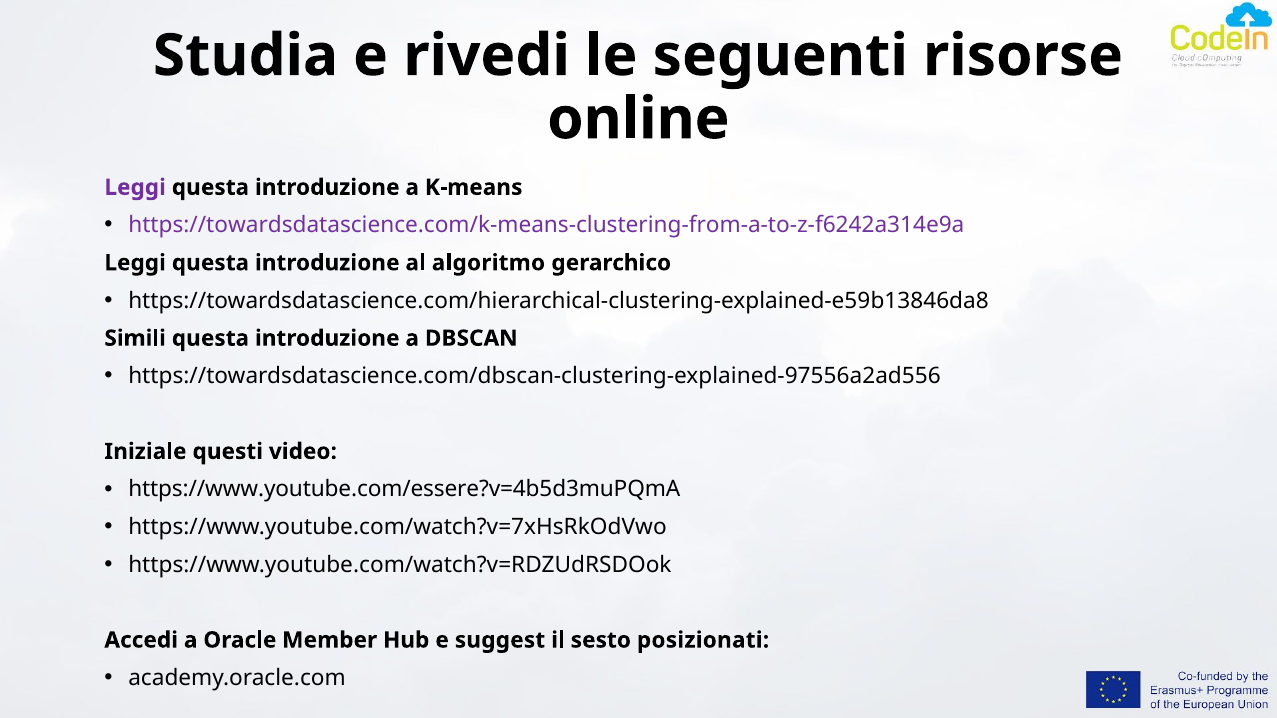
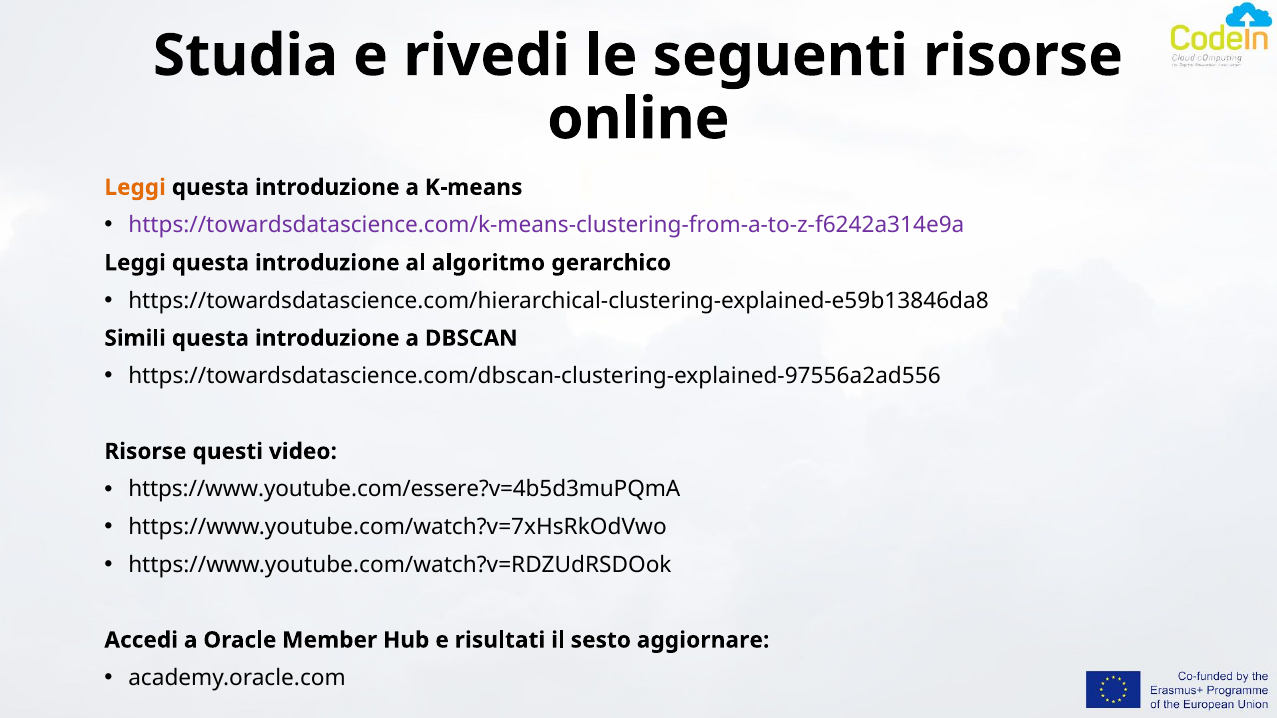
Leggi colour: purple -> orange (135, 187)
Iniziale: Iniziale -> Risorse (145, 452)
suggest: suggest -> risultati (500, 640)
posizionati: posizionati -> aggiornare (703, 640)
